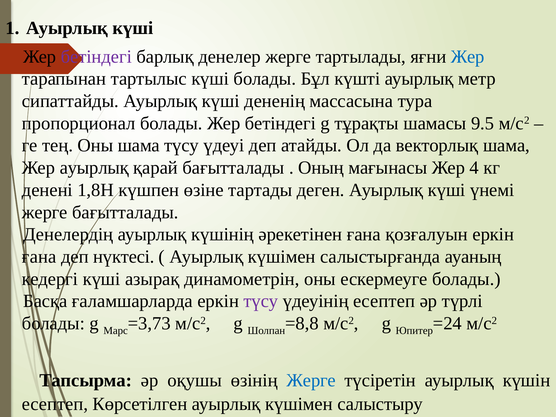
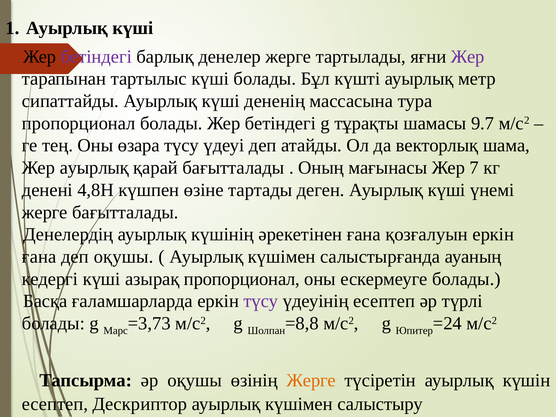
Жер colour: blue -> purple (468, 57)
9.5: 9.5 -> 9.7 (483, 123)
Оны шама: шама -> өзара (139, 146)
4: 4 -> 7 (474, 168)
1,8Н: 1,8Н -> 4,8Н (96, 190)
деп нүктесі: нүктесі -> оқушы (124, 257)
азырақ динамометрін: динамометрін -> пропорционал (242, 279)
Жерге colour: blue -> orange (311, 380)
Көрсетілген: Көрсетілген -> Дескриптор (140, 404)
